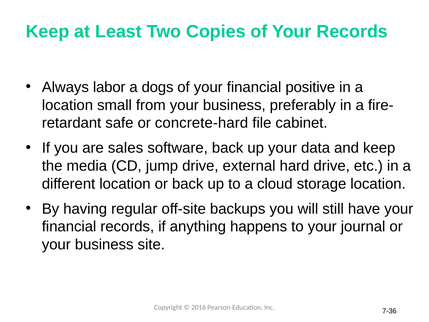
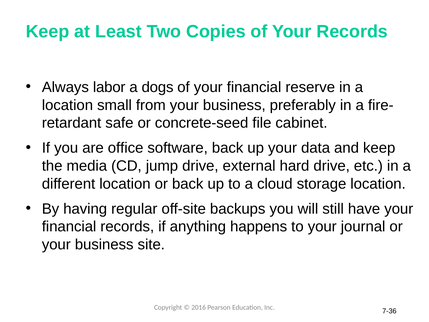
positive: positive -> reserve (310, 87)
concrete-hard: concrete-hard -> concrete-seed (202, 123)
sales: sales -> office (126, 148)
